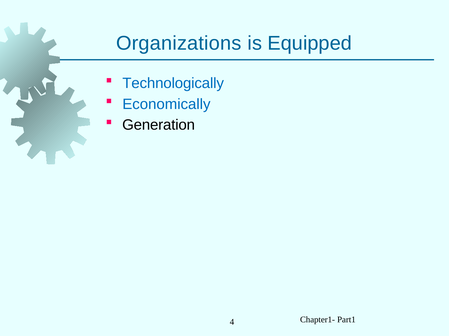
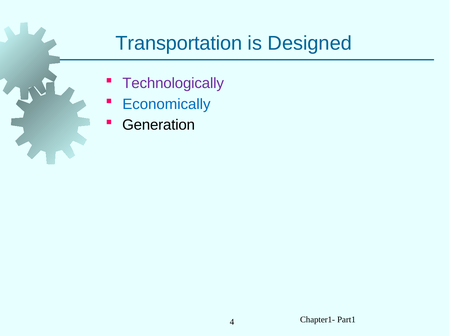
Organizations: Organizations -> Transportation (179, 43)
Equipped: Equipped -> Designed (310, 43)
Technologically colour: blue -> purple (173, 83)
